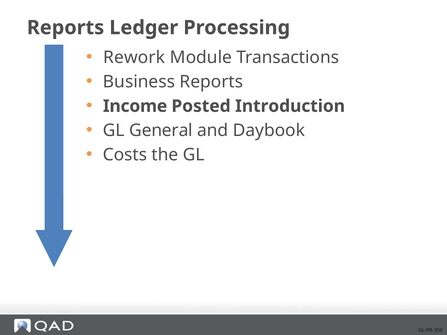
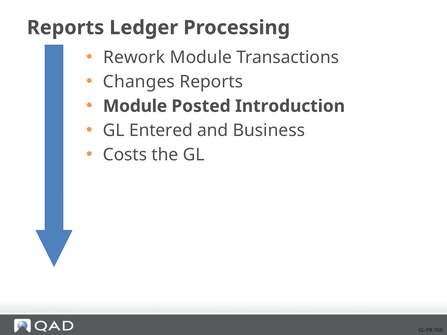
Business: Business -> Changes (139, 82)
Income: Income -> Module (135, 106)
General: General -> Entered (161, 131)
Daybook: Daybook -> Business (269, 131)
